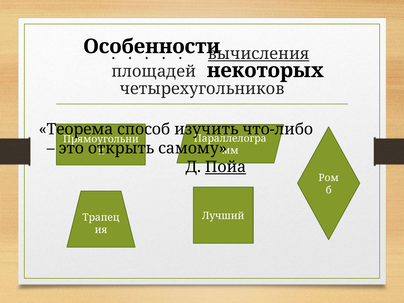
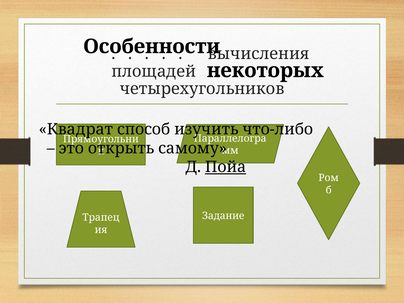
вычисления underline: present -> none (259, 54)
Теорема: Теорема -> Квадрат (76, 129)
Лучший: Лучший -> Задание (223, 216)
